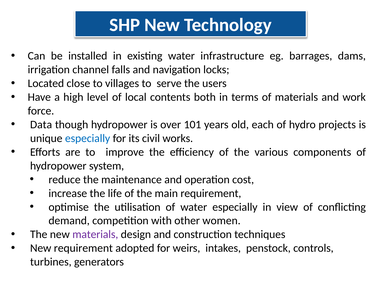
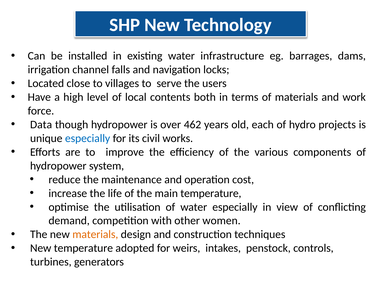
101: 101 -> 462 (193, 125)
main requirement: requirement -> temperature (211, 193)
materials colour: purple -> orange (95, 235)
New requirement: requirement -> temperature (83, 248)
